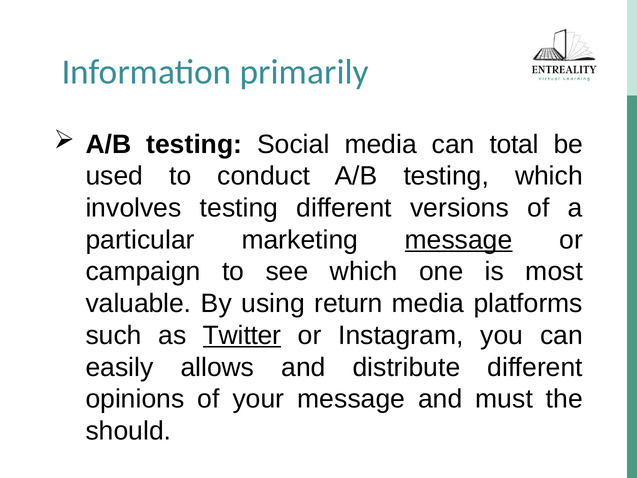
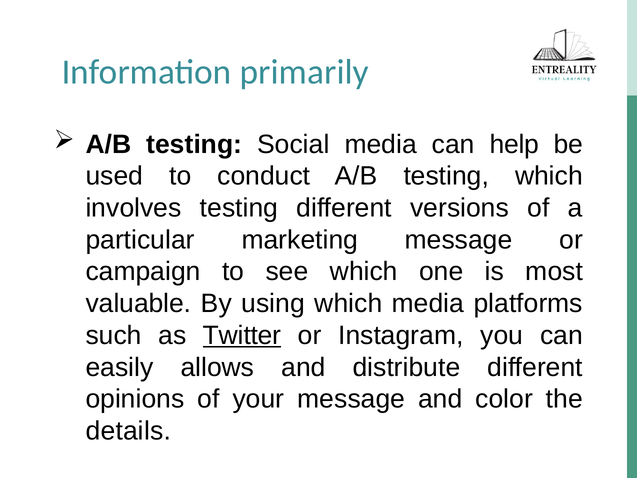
total: total -> help (514, 144)
message underline: present -> none (459, 240)
using return: return -> which (348, 303)
must: must -> color (504, 399)
should: should -> details (128, 431)
